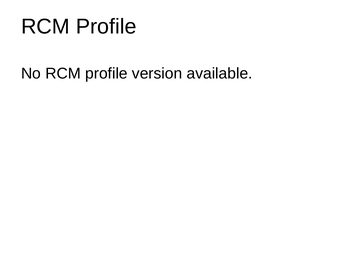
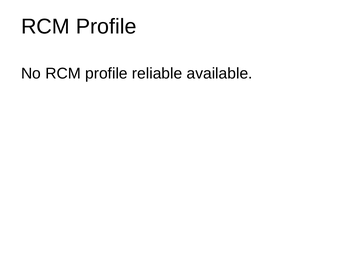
version: version -> reliable (157, 74)
